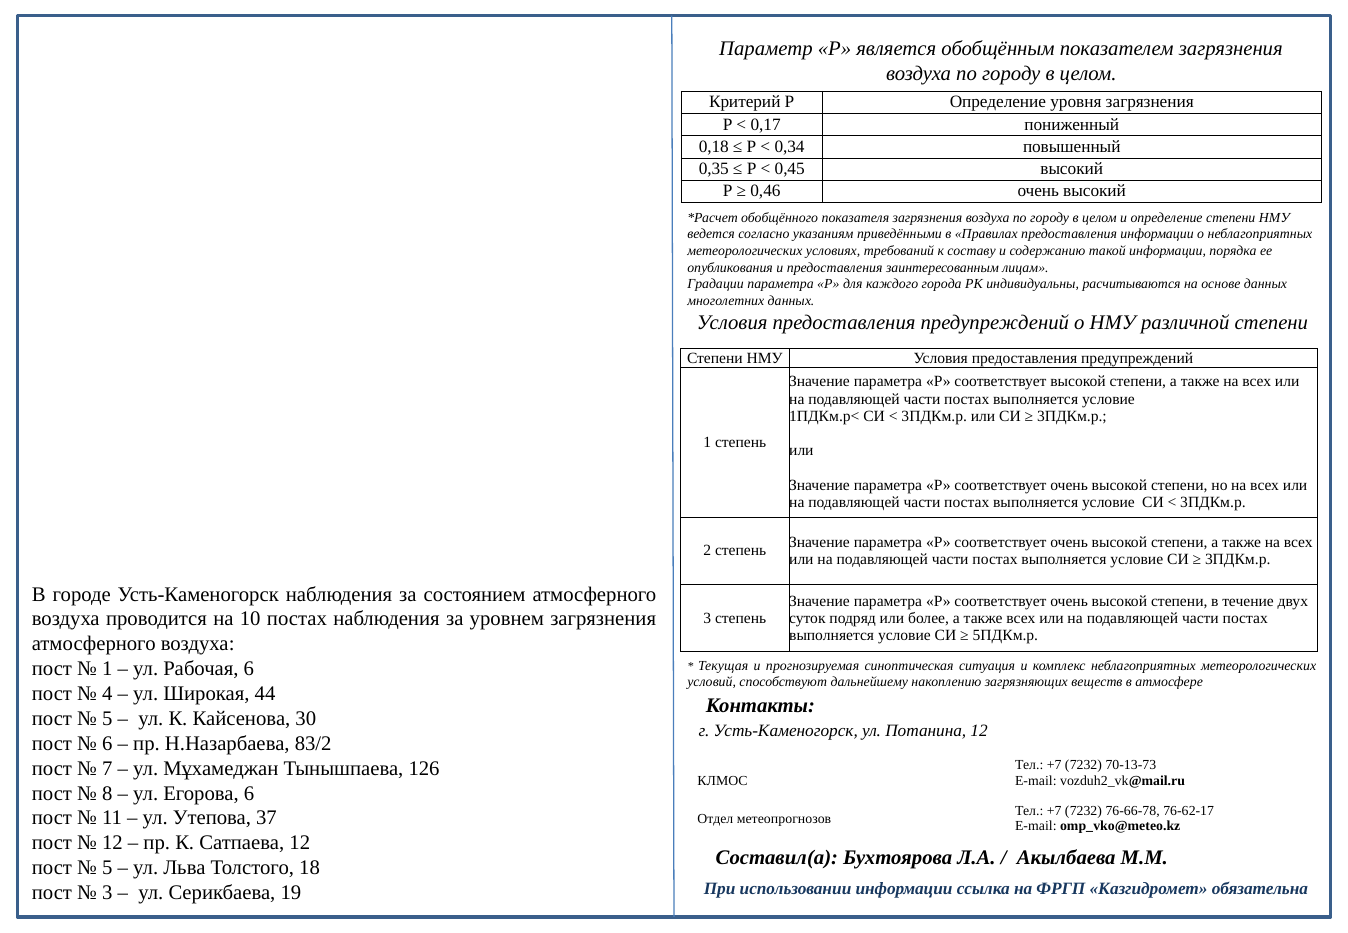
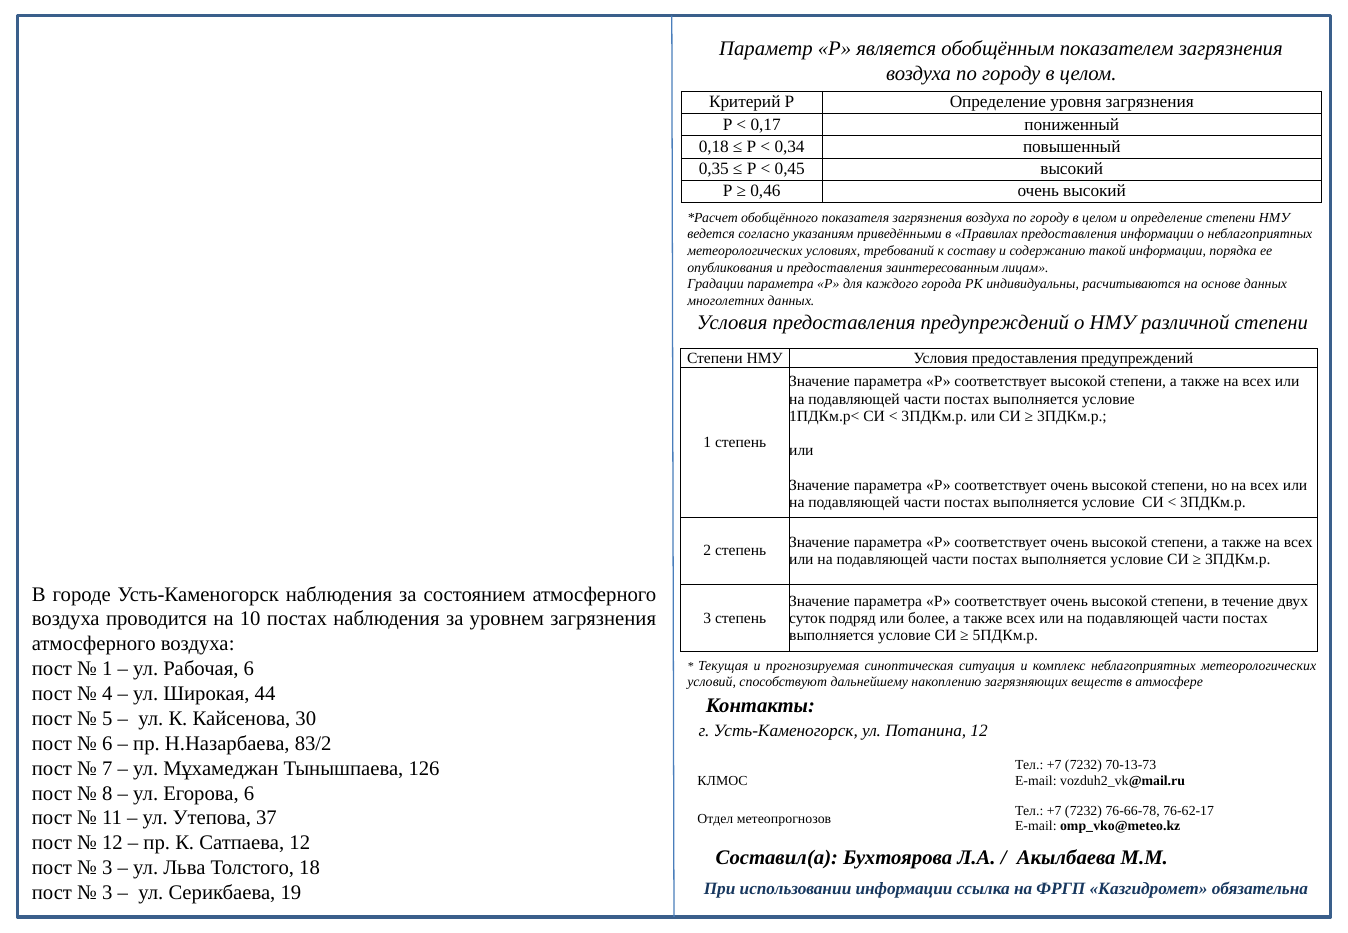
5: 5 -> 3 (107, 868)
